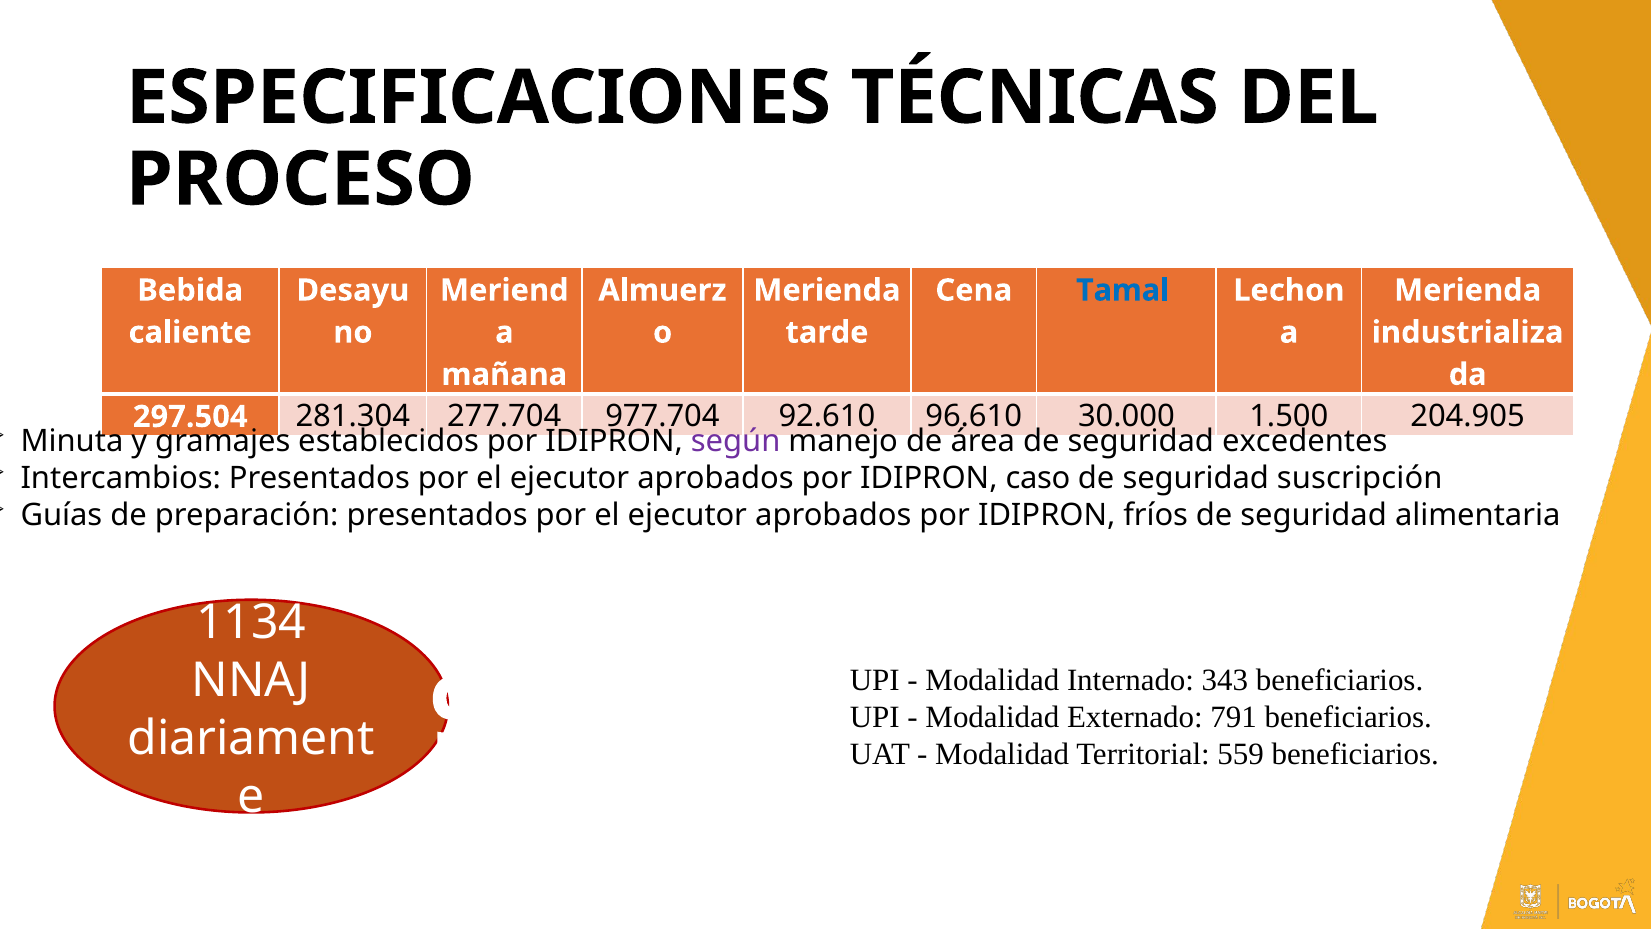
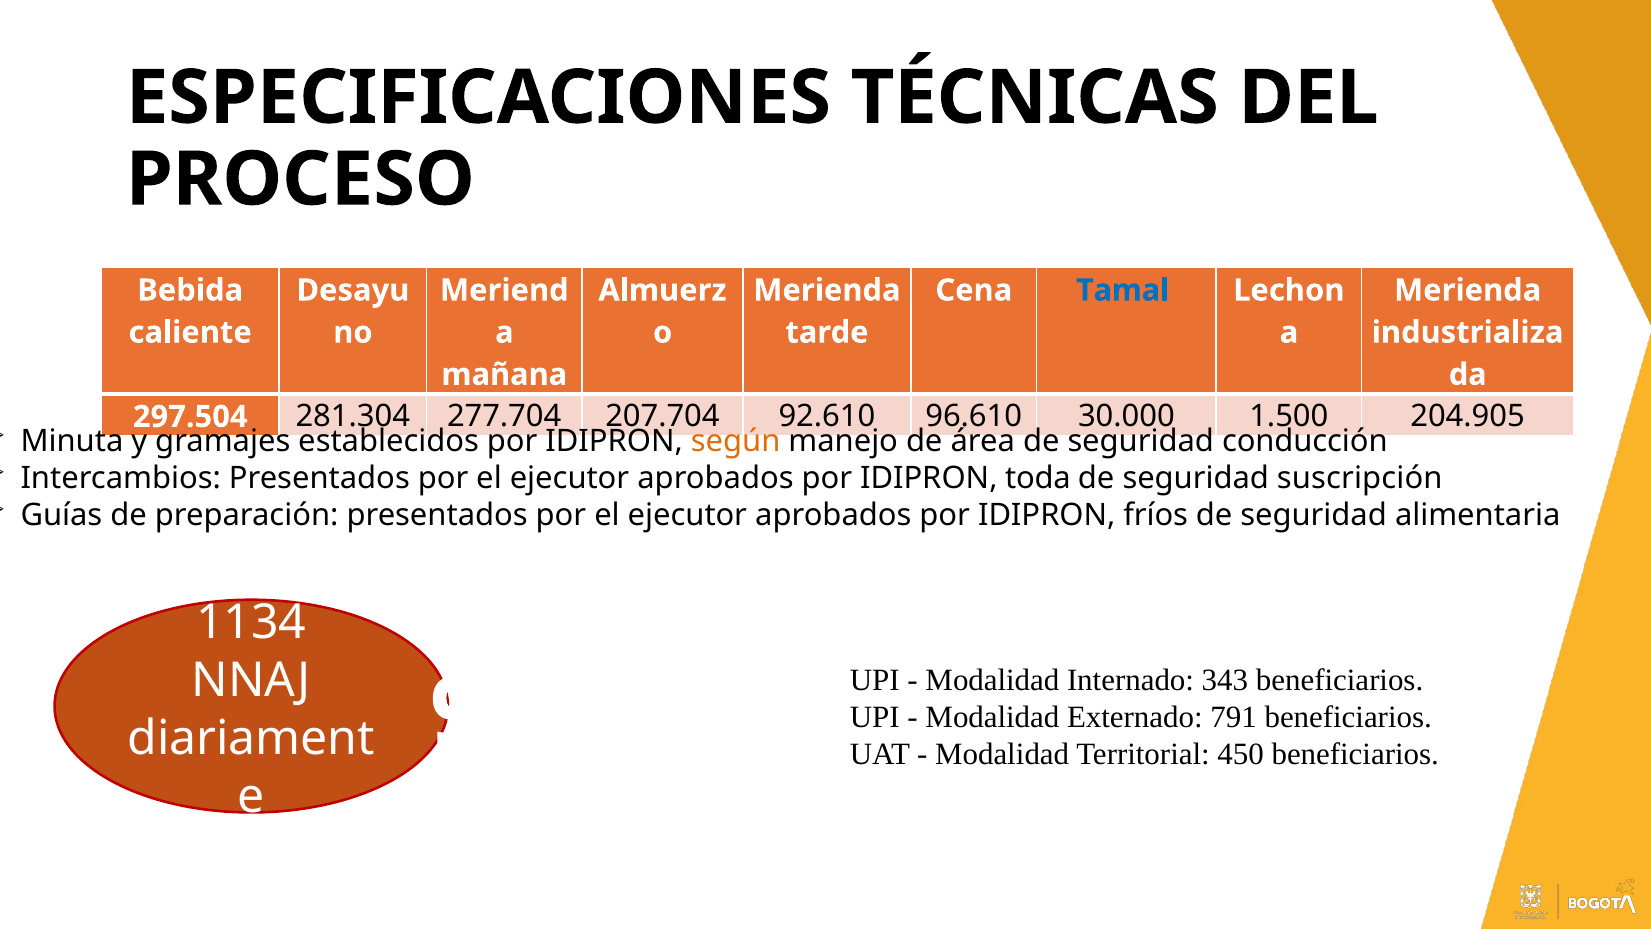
977.704: 977.704 -> 207.704 (662, 417)
según colour: purple -> orange (736, 441)
excedentes: excedentes -> conducción (1305, 441)
caso: caso -> toda (1038, 478)
559: 559 -> 450 (1241, 754)
